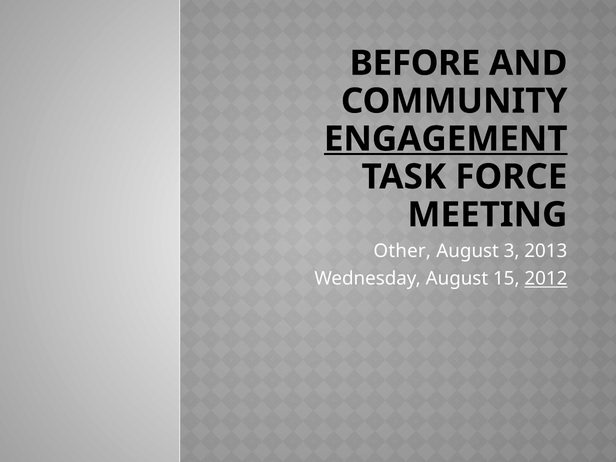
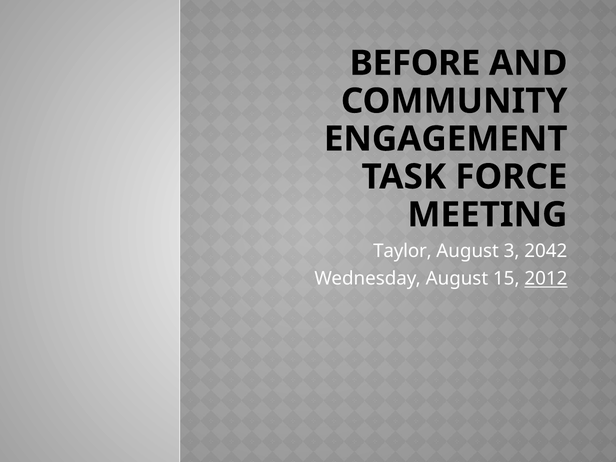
ENGAGEMENT underline: present -> none (446, 139)
Other: Other -> Taylor (402, 251)
2013: 2013 -> 2042 (546, 251)
